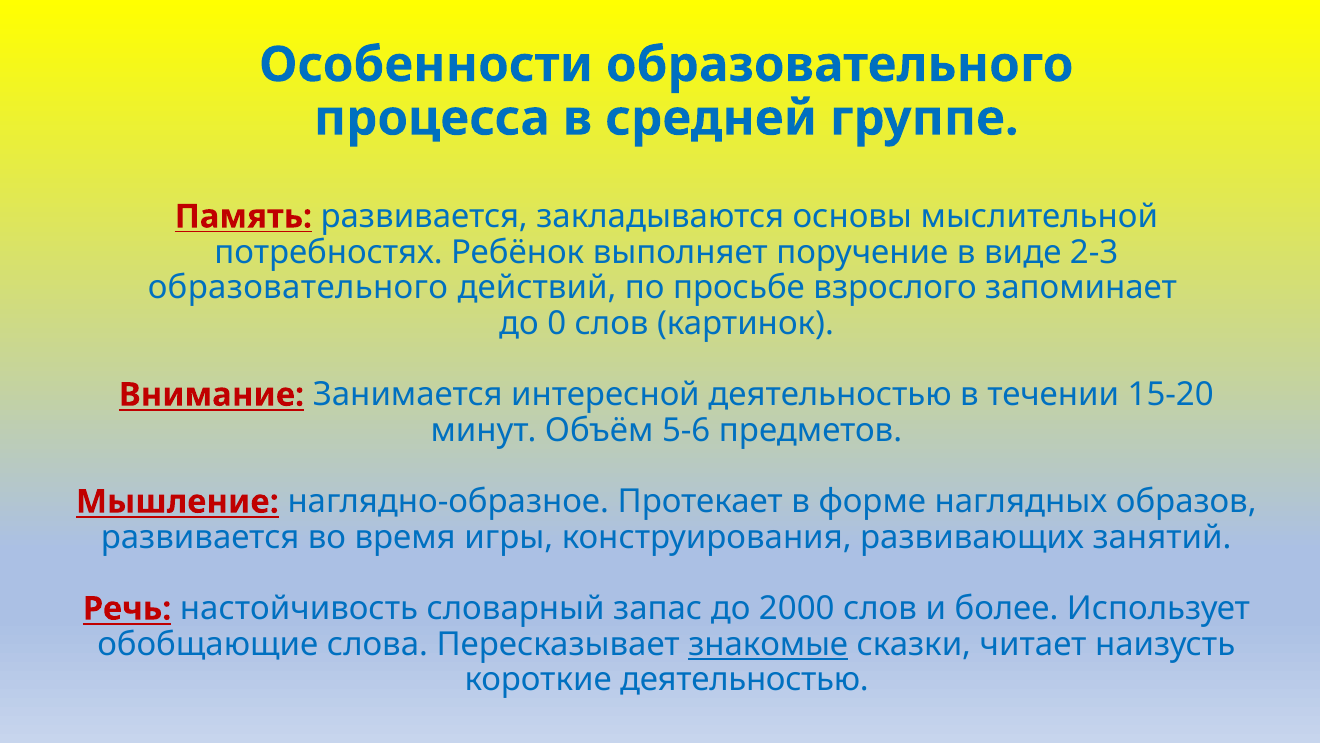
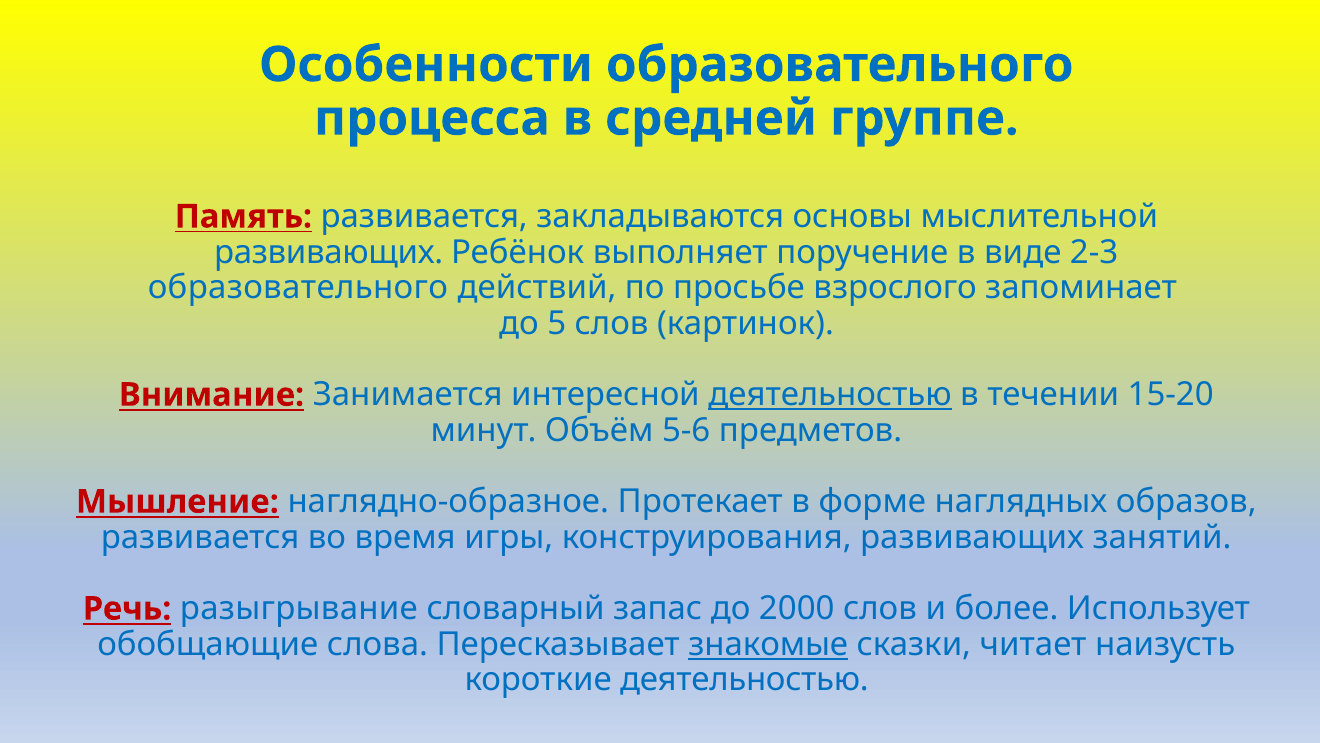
потребностях: потребностях -> развивающих (329, 252)
0: 0 -> 5 (557, 323)
деятельностью underline: none -> present (830, 395)
настойчивость: настойчивость -> разыгрывание (299, 608)
